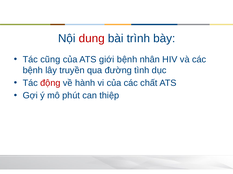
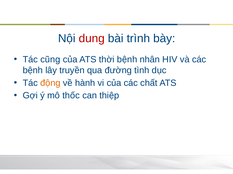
giới: giới -> thời (107, 60)
động colour: red -> orange (50, 83)
phút: phút -> thốc (71, 96)
